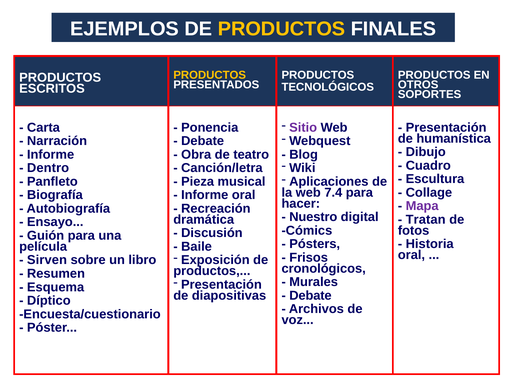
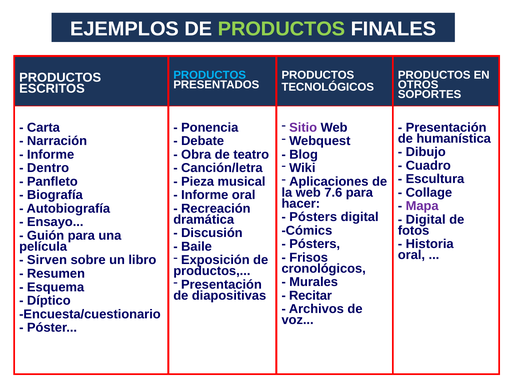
PRODUCTOS colour: yellow -> light green (282, 29)
PRODUCTOS colour: yellow -> light blue (210, 75)
7.4: 7.4 -> 7.6 (333, 193)
Nuestro: Nuestro -> Pósters (313, 217)
Tratan: Tratan -> Digital (426, 220)
Debate: Debate -> Recitar (310, 296)
